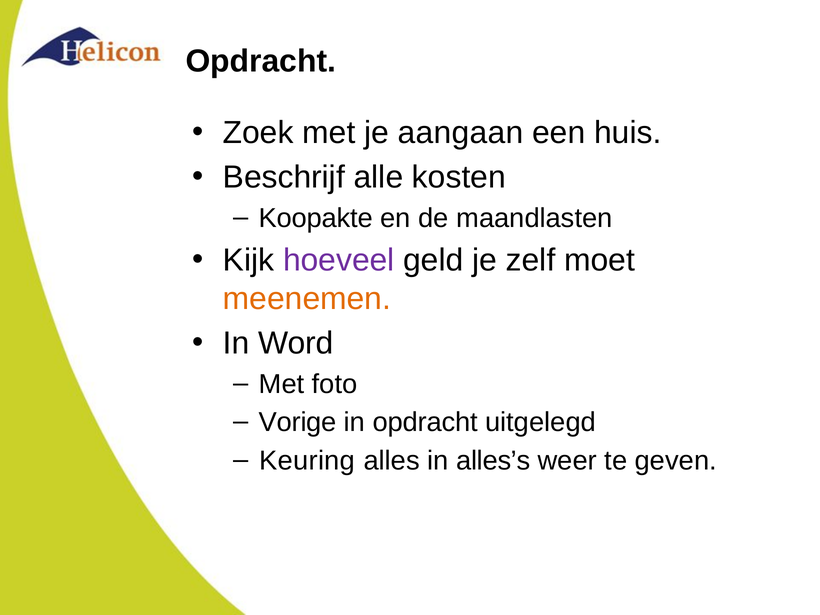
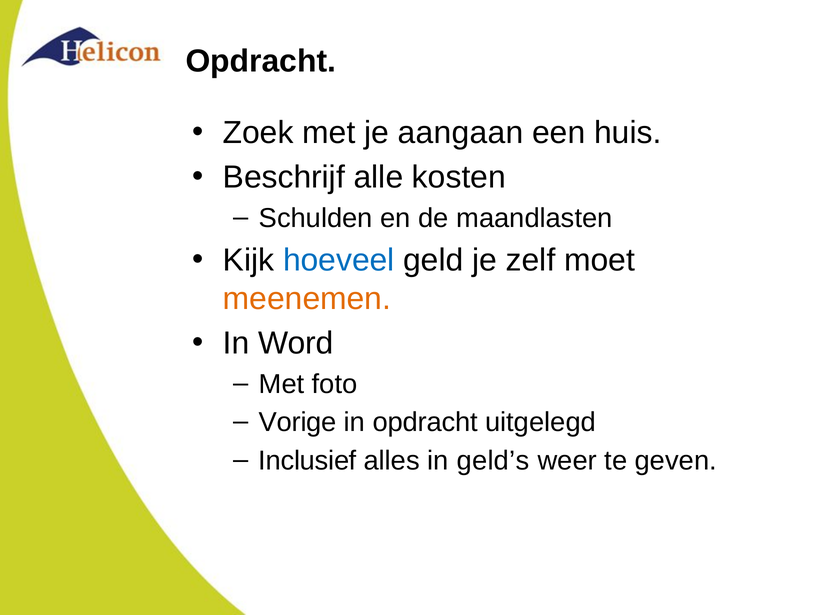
Koopakte: Koopakte -> Schulden (316, 218)
hoeveel colour: purple -> blue (339, 260)
Keuring: Keuring -> Inclusief (308, 461)
alles’s: alles’s -> geld’s (493, 461)
